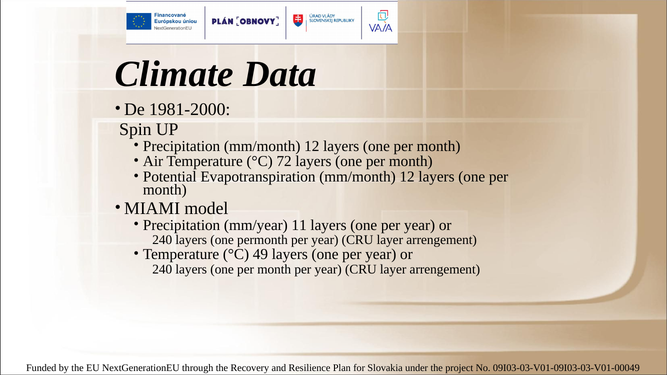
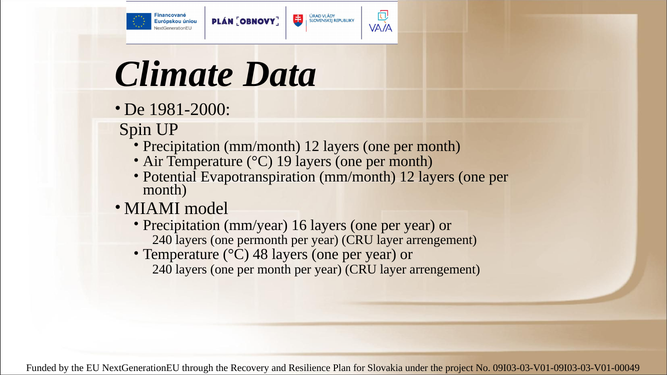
72: 72 -> 19 (284, 162)
11: 11 -> 16 (299, 225)
49: 49 -> 48 (260, 255)
